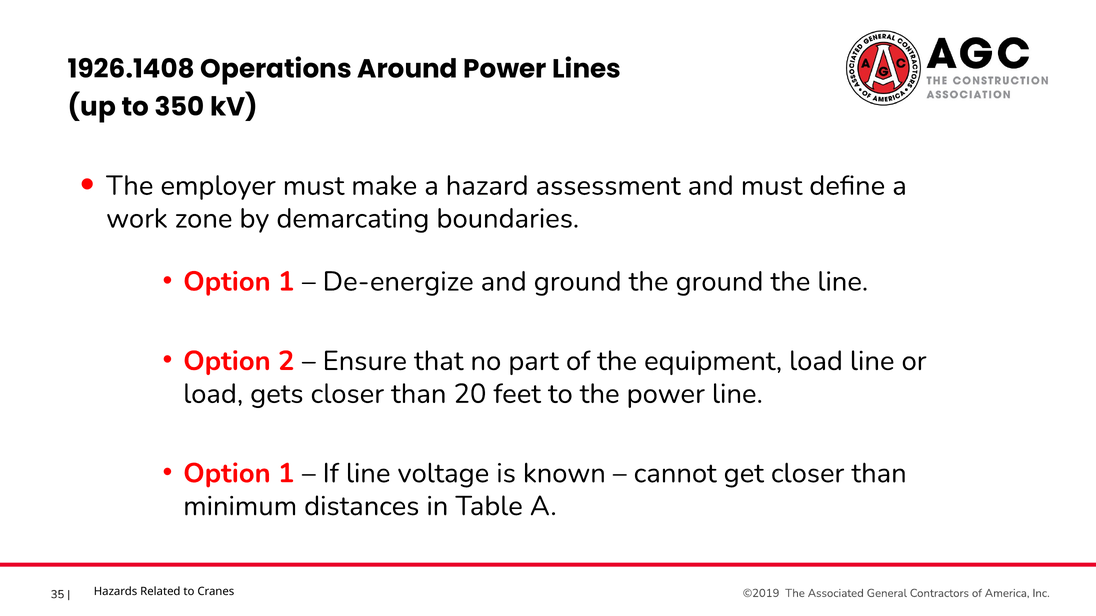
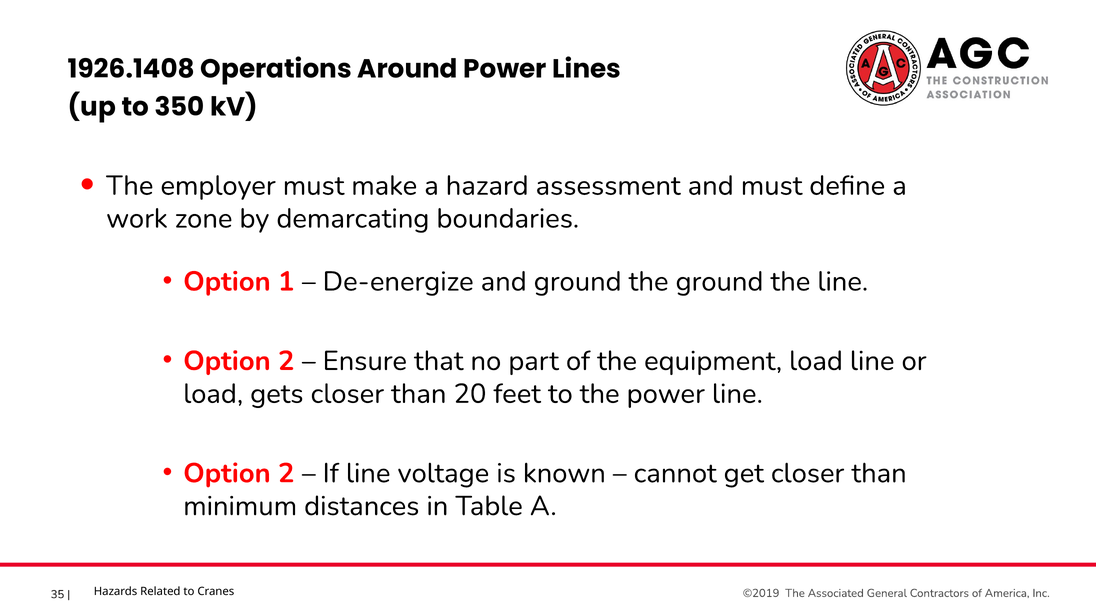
1: 1 -> 2 (286, 474)
